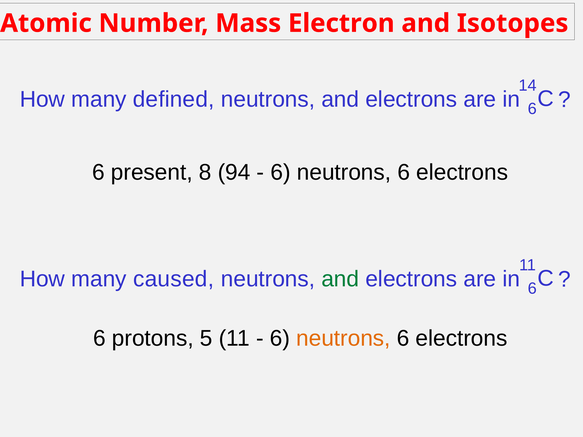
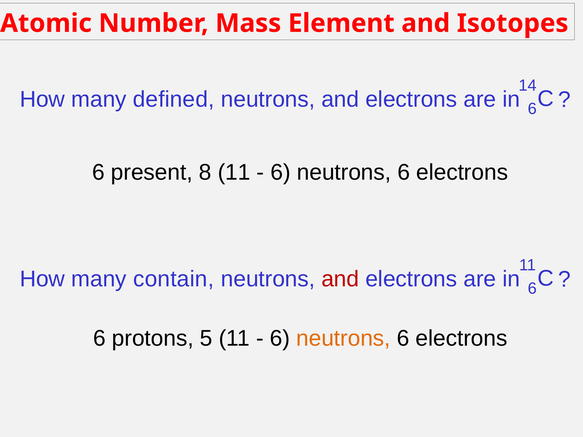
Electron: Electron -> Element (341, 23)
8 94: 94 -> 11 (234, 172)
caused: caused -> contain (174, 279)
and colour: green -> red (340, 279)
